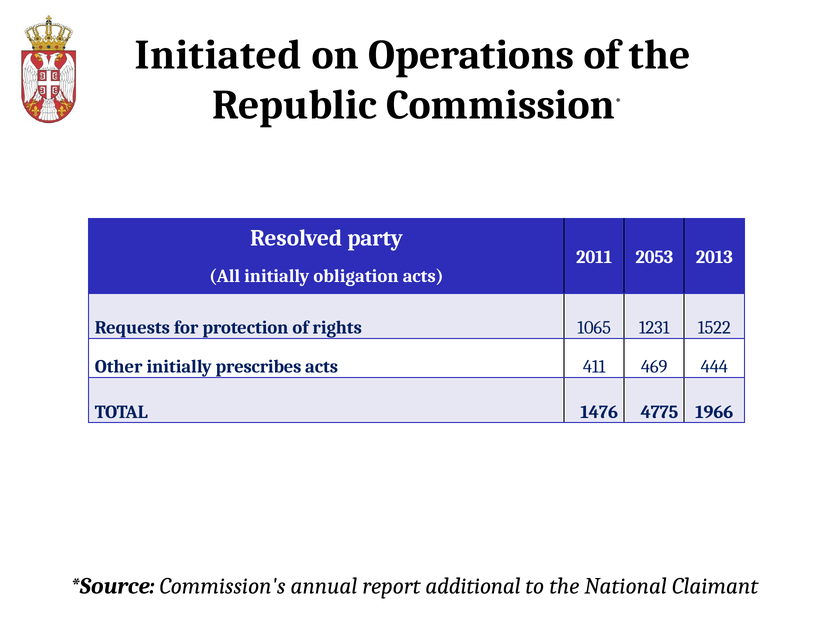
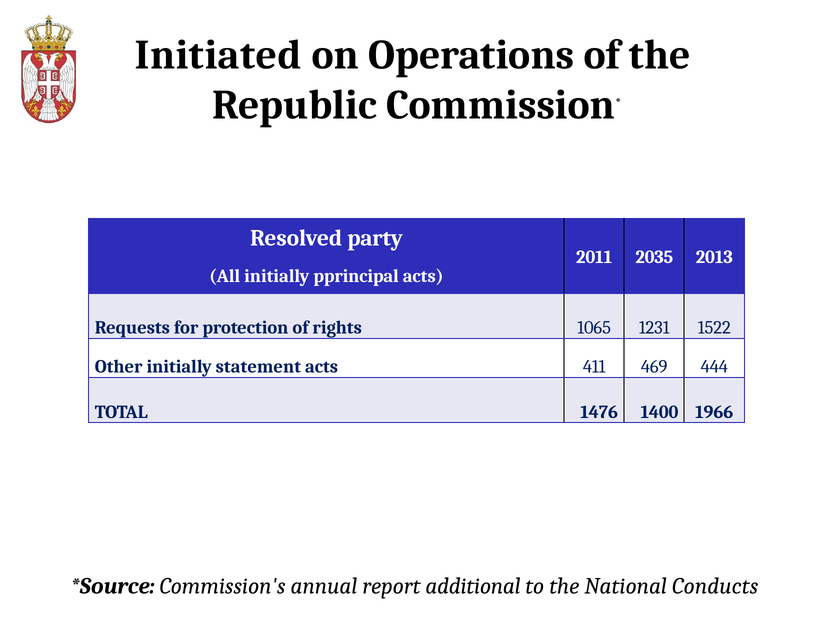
2053: 2053 -> 2035 (654, 257)
obligation: obligation -> pprincipal (356, 276)
prescribes: prescribes -> statement (258, 366)
4775: 4775 -> 1400 (659, 412)
Claimant: Claimant -> Conducts (715, 586)
